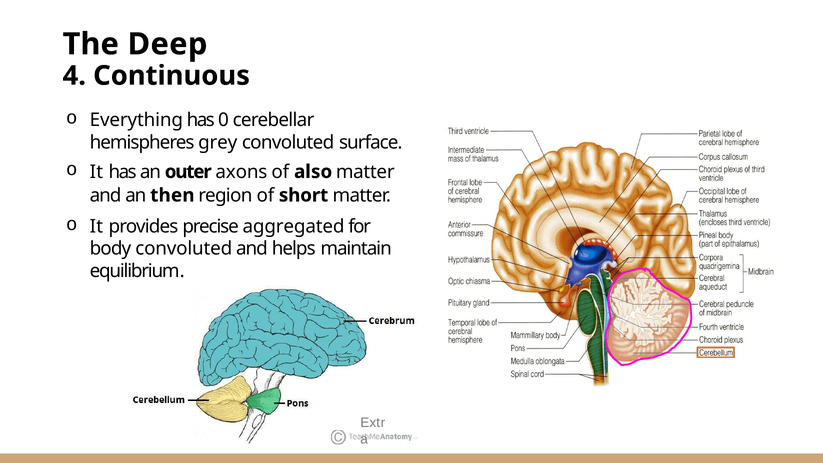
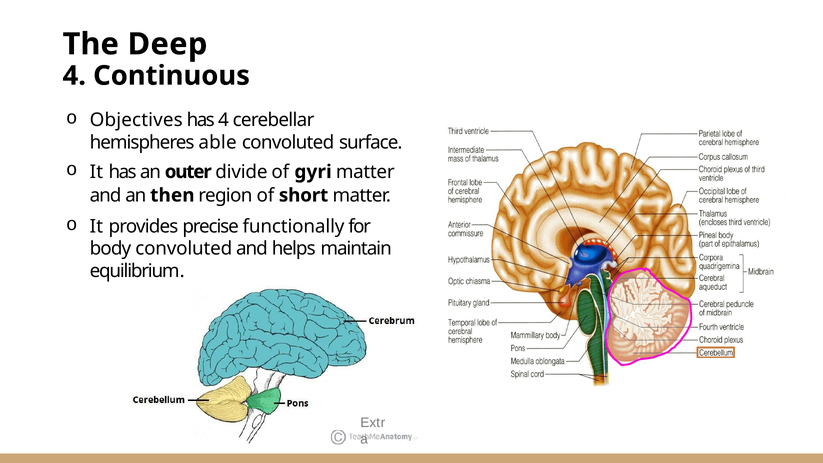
Everything: Everything -> Objectives (136, 120)
has 0: 0 -> 4 (223, 120)
grey: grey -> able (218, 142)
axons: axons -> divide (241, 172)
also: also -> gyri (313, 172)
aggregated: aggregated -> functionally (294, 226)
